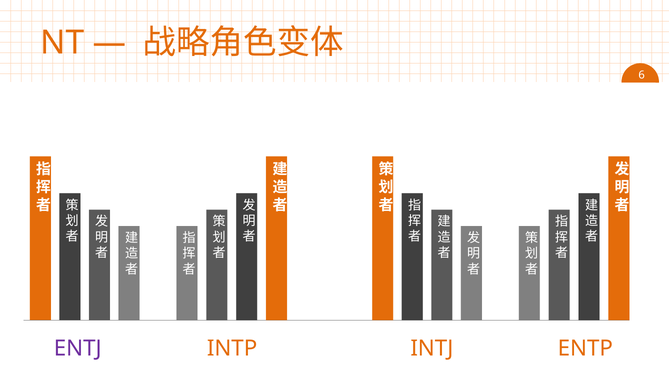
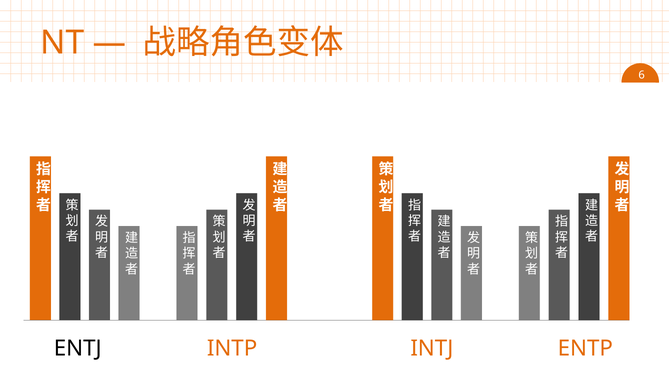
ENTJ colour: purple -> black (78, 349)
